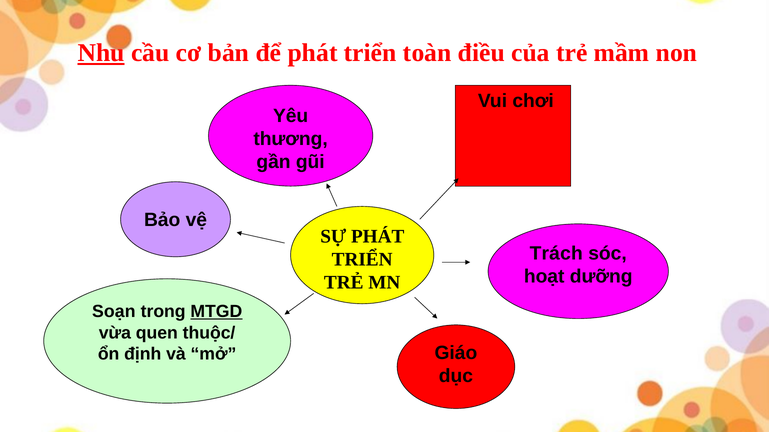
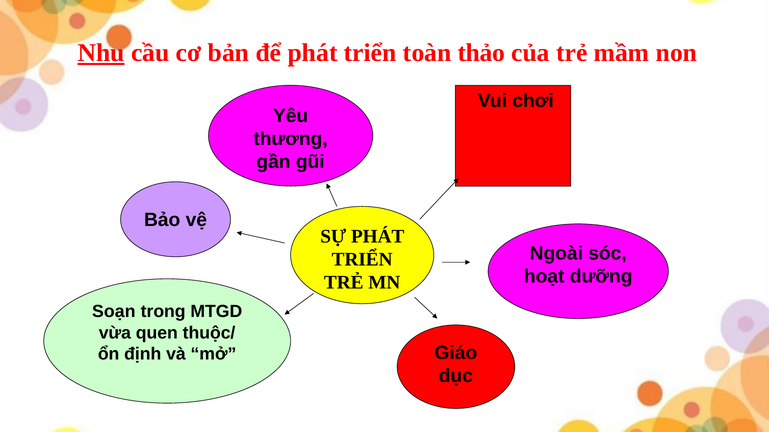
điều: điều -> thảo (481, 53)
Trách: Trách -> Ngoài (556, 254)
MTGD underline: present -> none (216, 312)
